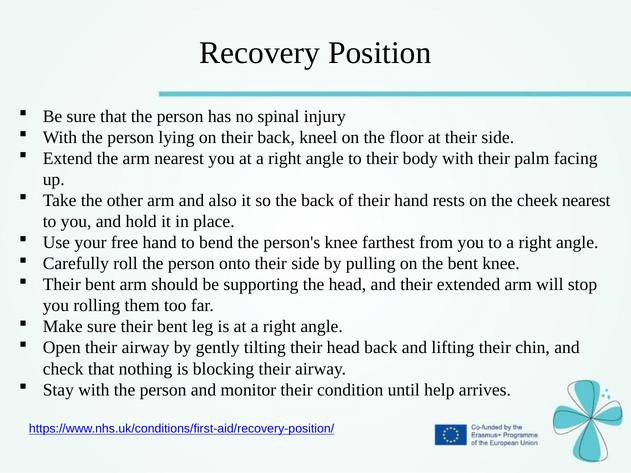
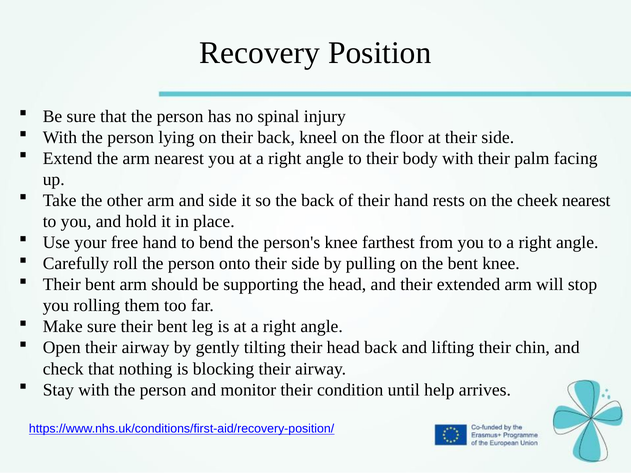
and also: also -> side (223, 201)
